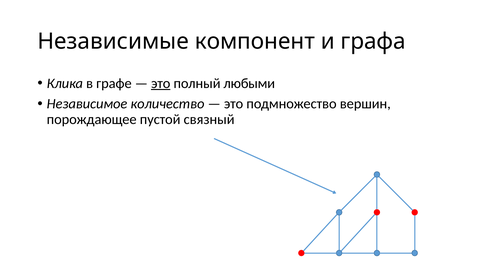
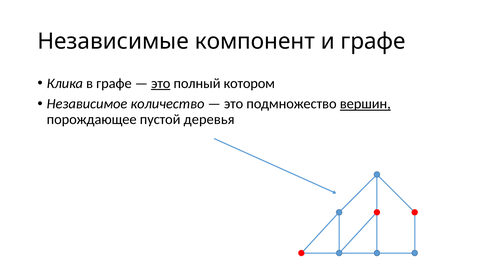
и графа: графа -> графе (373, 41)
любыми: любыми -> котором (249, 83)
вершин underline: none -> present (365, 104)
связный: связный -> деревья (209, 119)
